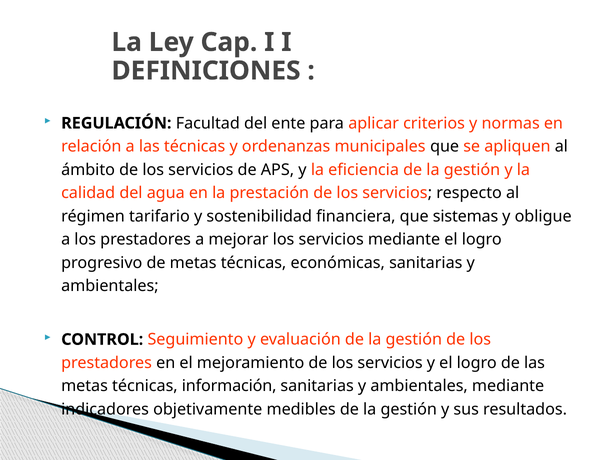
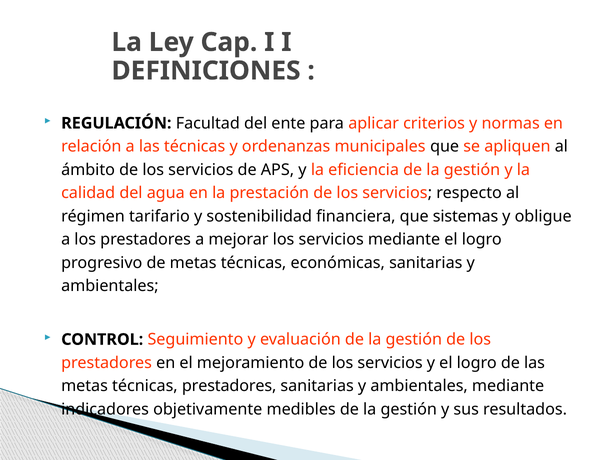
técnicas información: información -> prestadores (229, 386)
